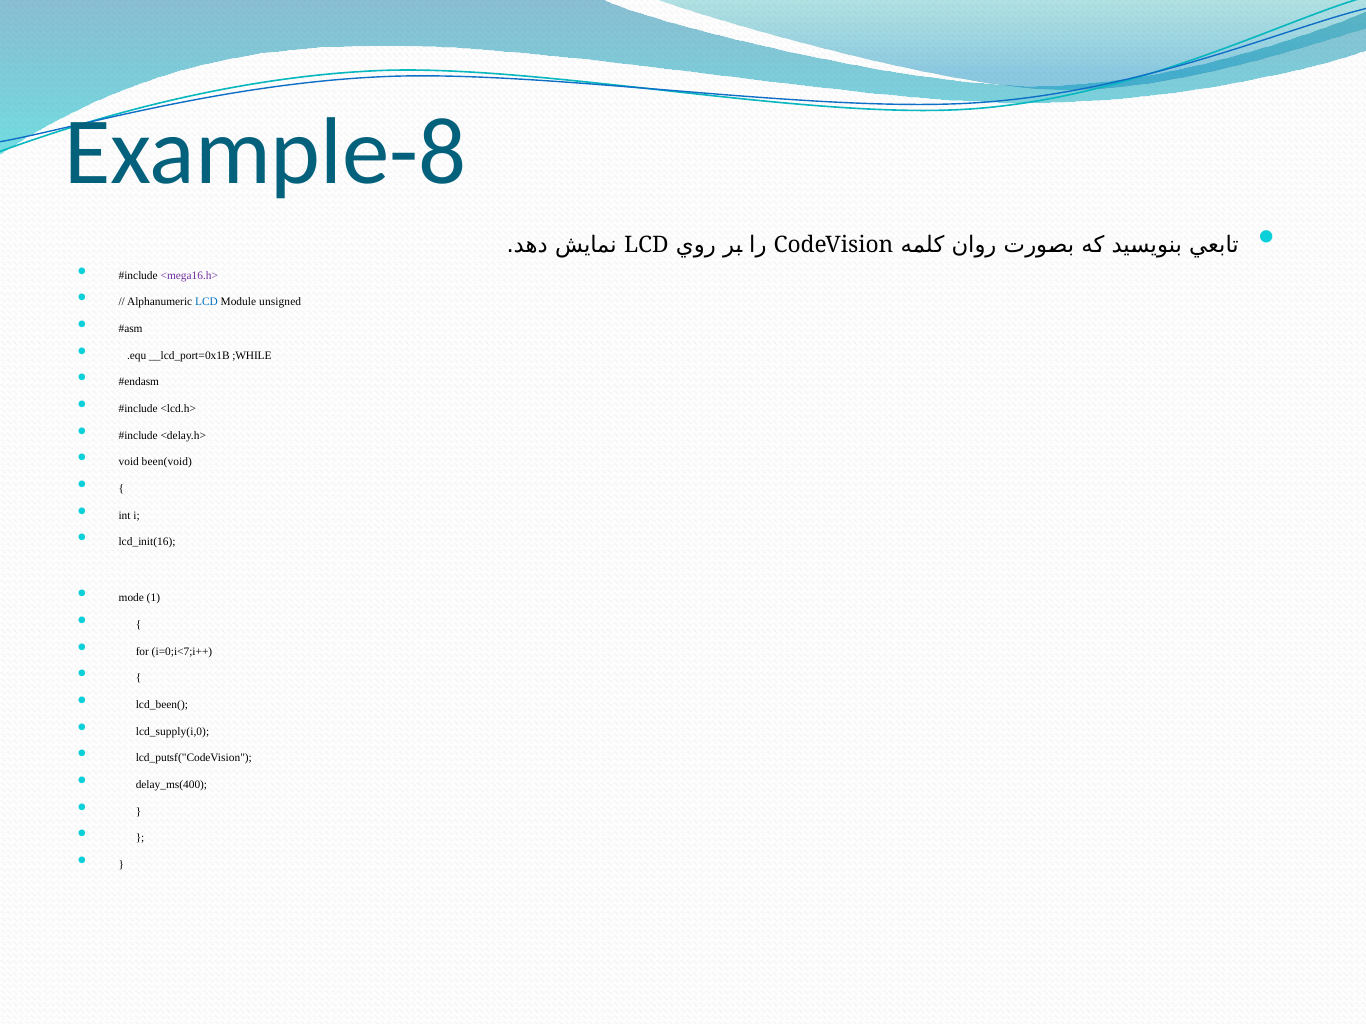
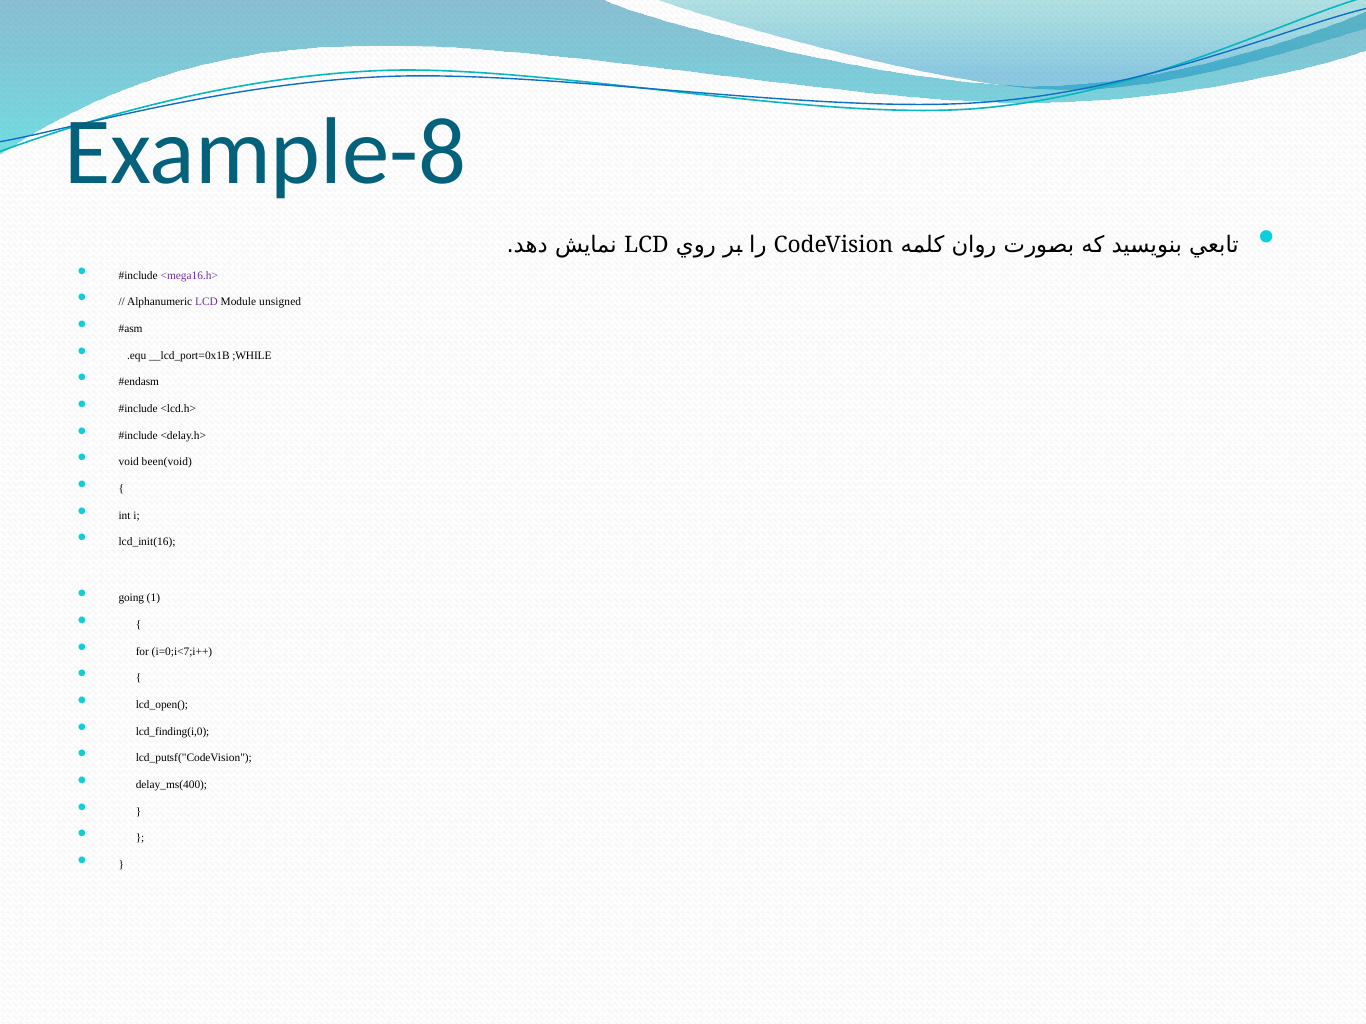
LCD colour: blue -> purple (207, 302)
mode: mode -> going (131, 599)
lcd_been(: lcd_been( -> lcd_open( (162, 705)
lcd_supply(i,0: lcd_supply(i,0 -> lcd_finding(i,0 (173, 732)
